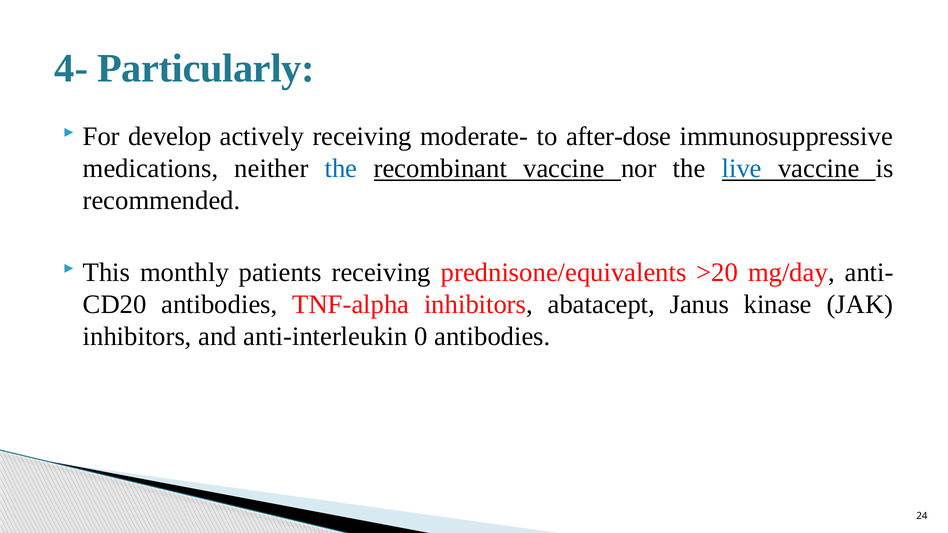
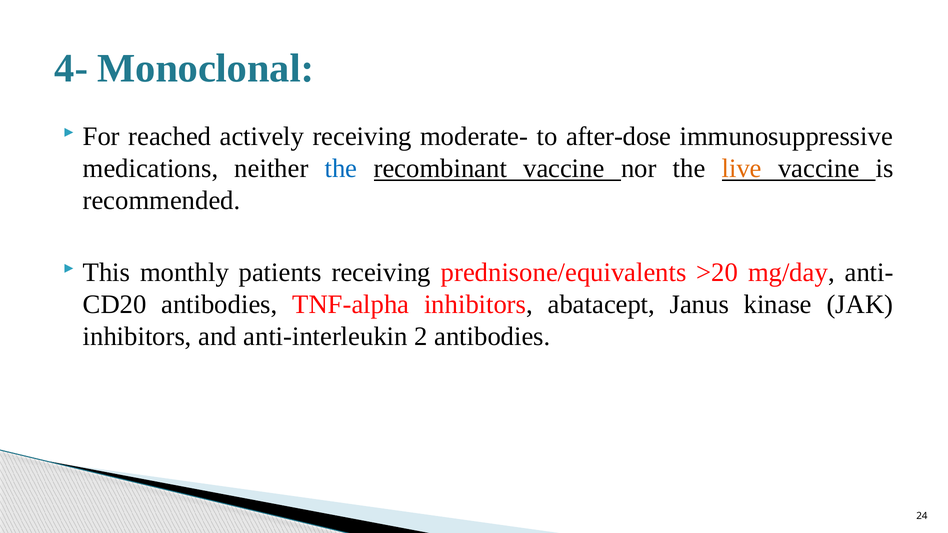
Particularly: Particularly -> Monoclonal (206, 69)
develop: develop -> reached (170, 137)
live colour: blue -> orange (742, 169)
0: 0 -> 2 (421, 337)
